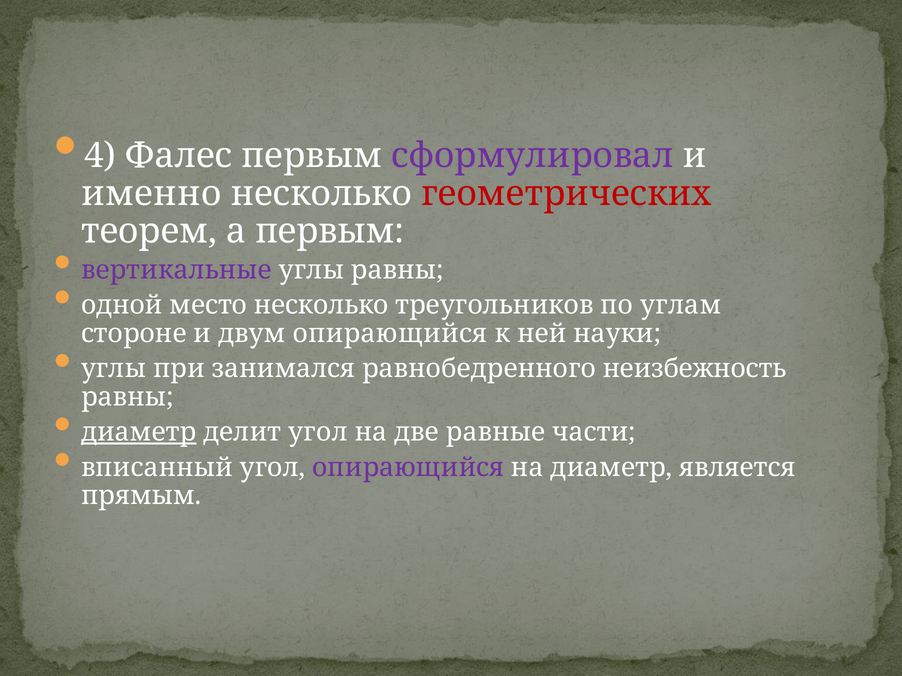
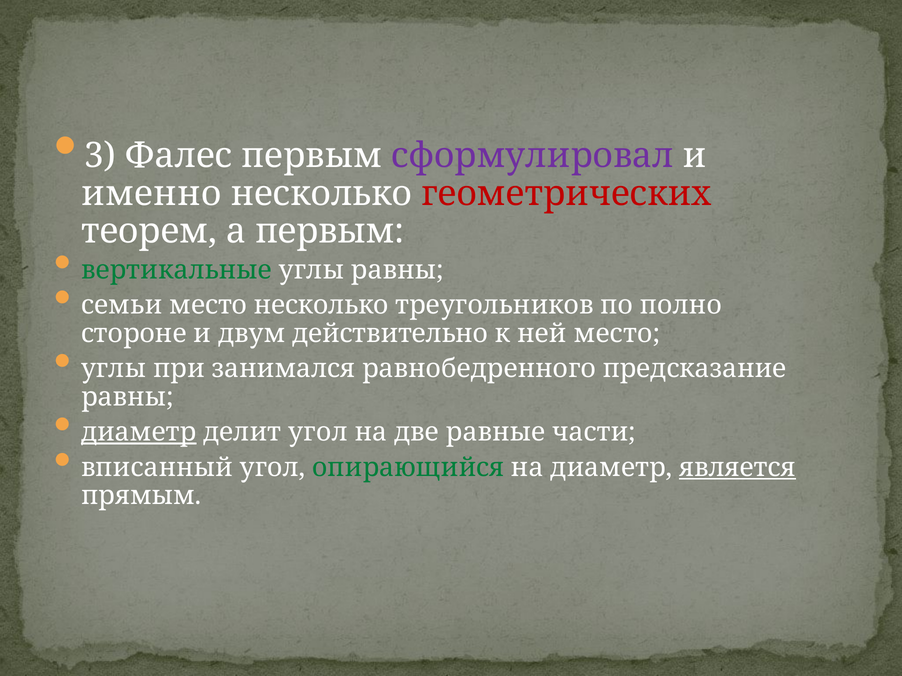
4: 4 -> 3 (100, 156)
вертикальные colour: purple -> green (177, 270)
одной: одной -> семьи (122, 305)
углам: углам -> полно (681, 305)
двум опирающийся: опирающийся -> действительно (390, 334)
ней науки: науки -> место (617, 334)
неизбежность: неизбежность -> предсказание (694, 369)
опирающийся colour: purple -> green (408, 468)
является underline: none -> present (738, 468)
